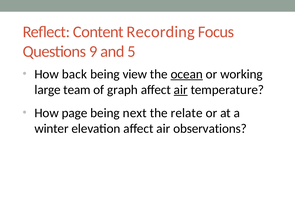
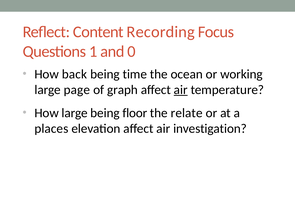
9: 9 -> 1 (93, 52)
5: 5 -> 0 (132, 52)
view: view -> time (135, 74)
ocean underline: present -> none (187, 74)
team: team -> page (77, 90)
How page: page -> large (75, 113)
next: next -> floor (135, 113)
winter: winter -> places (51, 129)
observations: observations -> investigation (210, 129)
